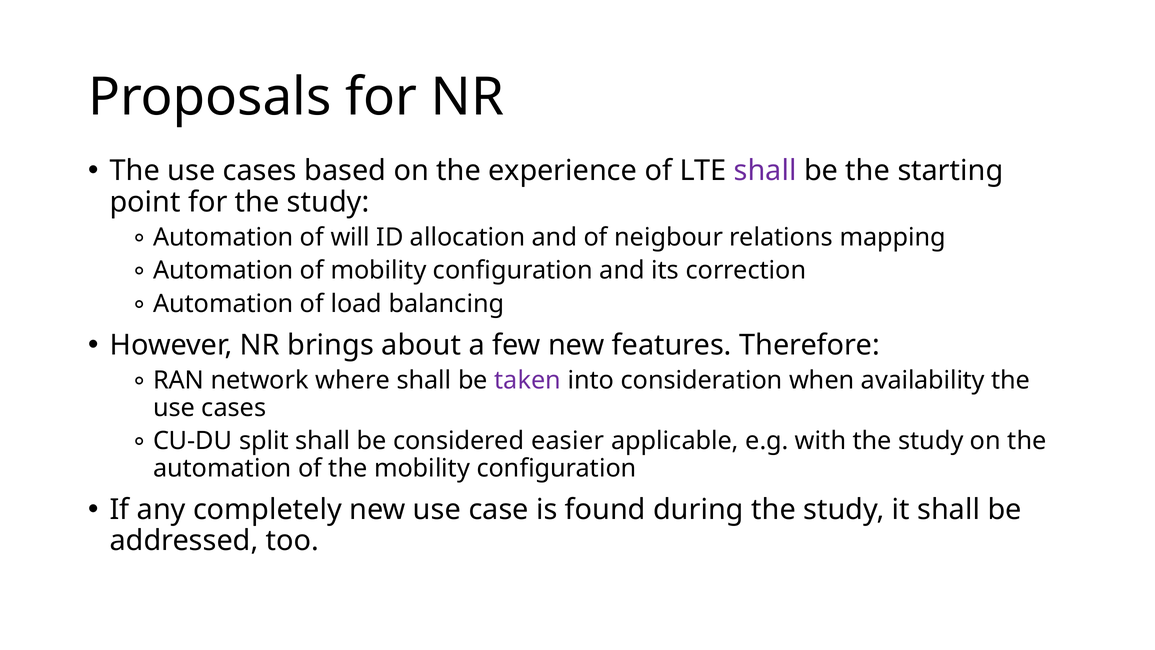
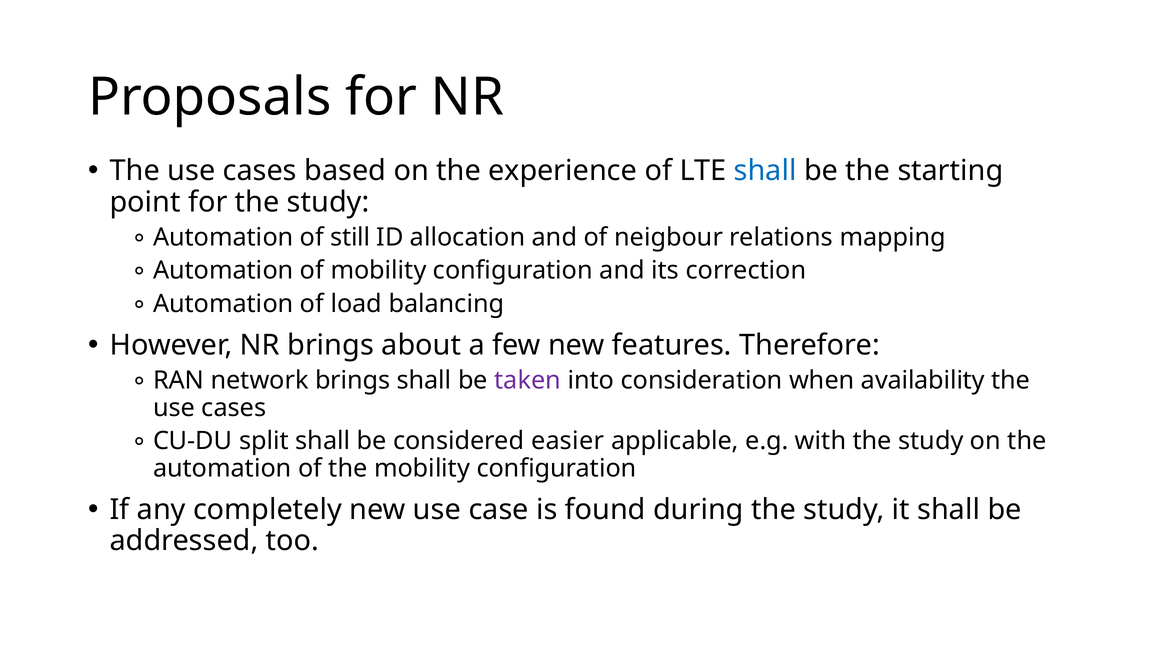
shall colour: purple -> blue (765, 171)
will: will -> still (350, 237)
network where: where -> brings (353, 380)
